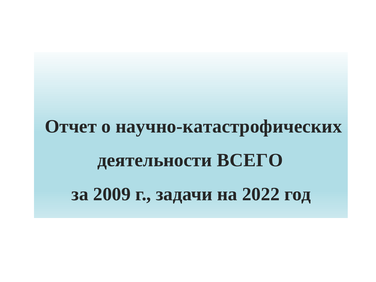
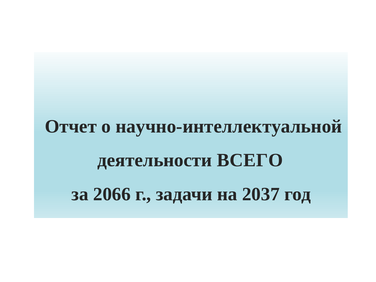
научно-катастрофических: научно-катастрофических -> научно-интеллектуальной (229, 126)
2009: 2009 -> 2066 (112, 194)
2022: 2022 -> 2037 (261, 194)
